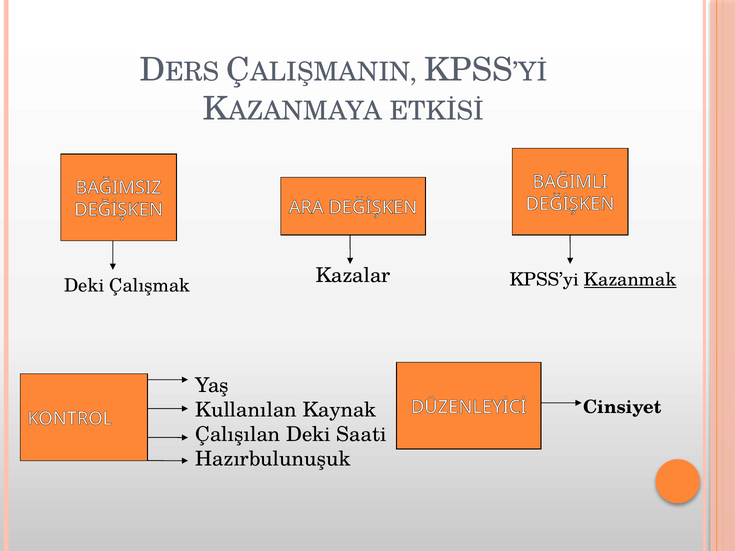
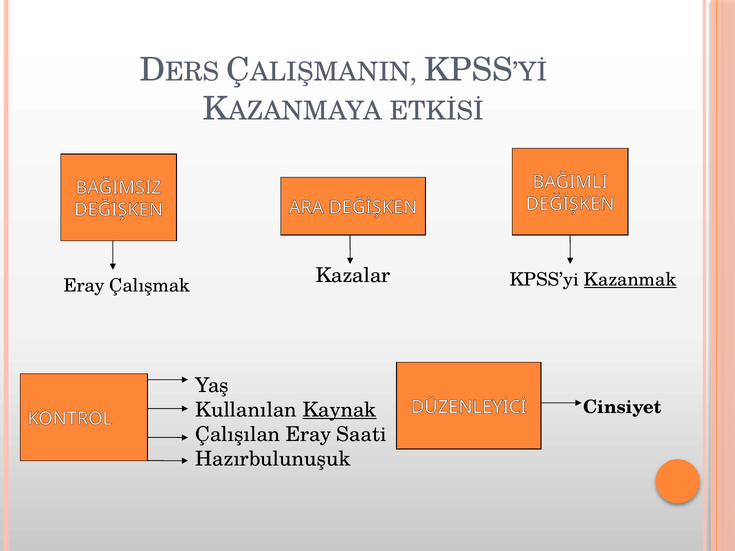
Deki: Deki -> Eray (84, 286)
Kaynak underline: none -> present (340, 410)
Çalışılan Deki: Deki -> Eray (309, 435)
